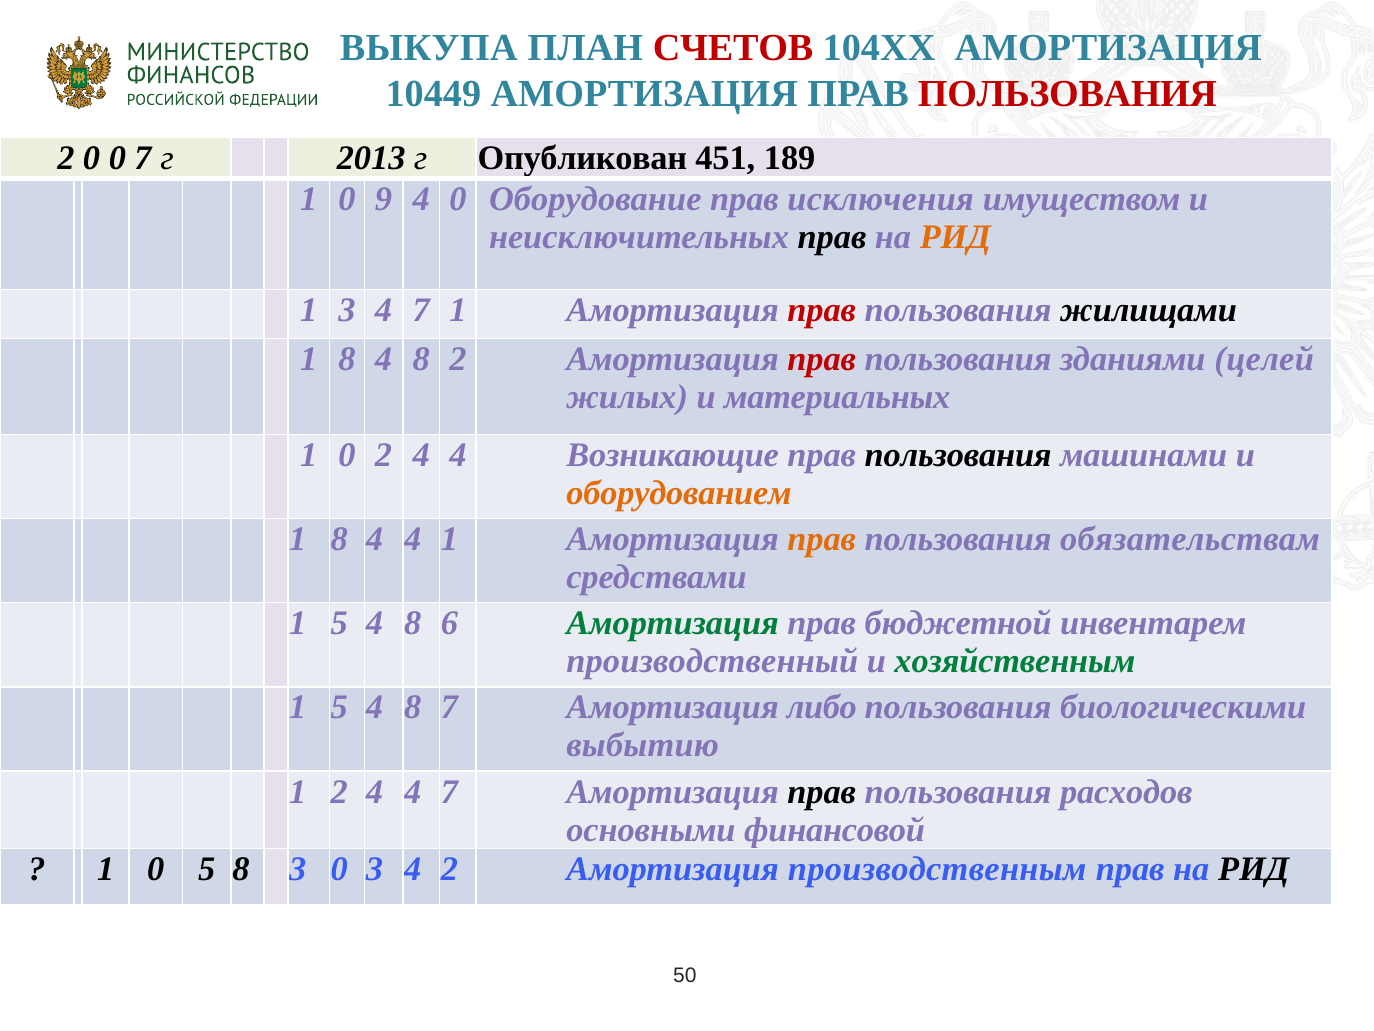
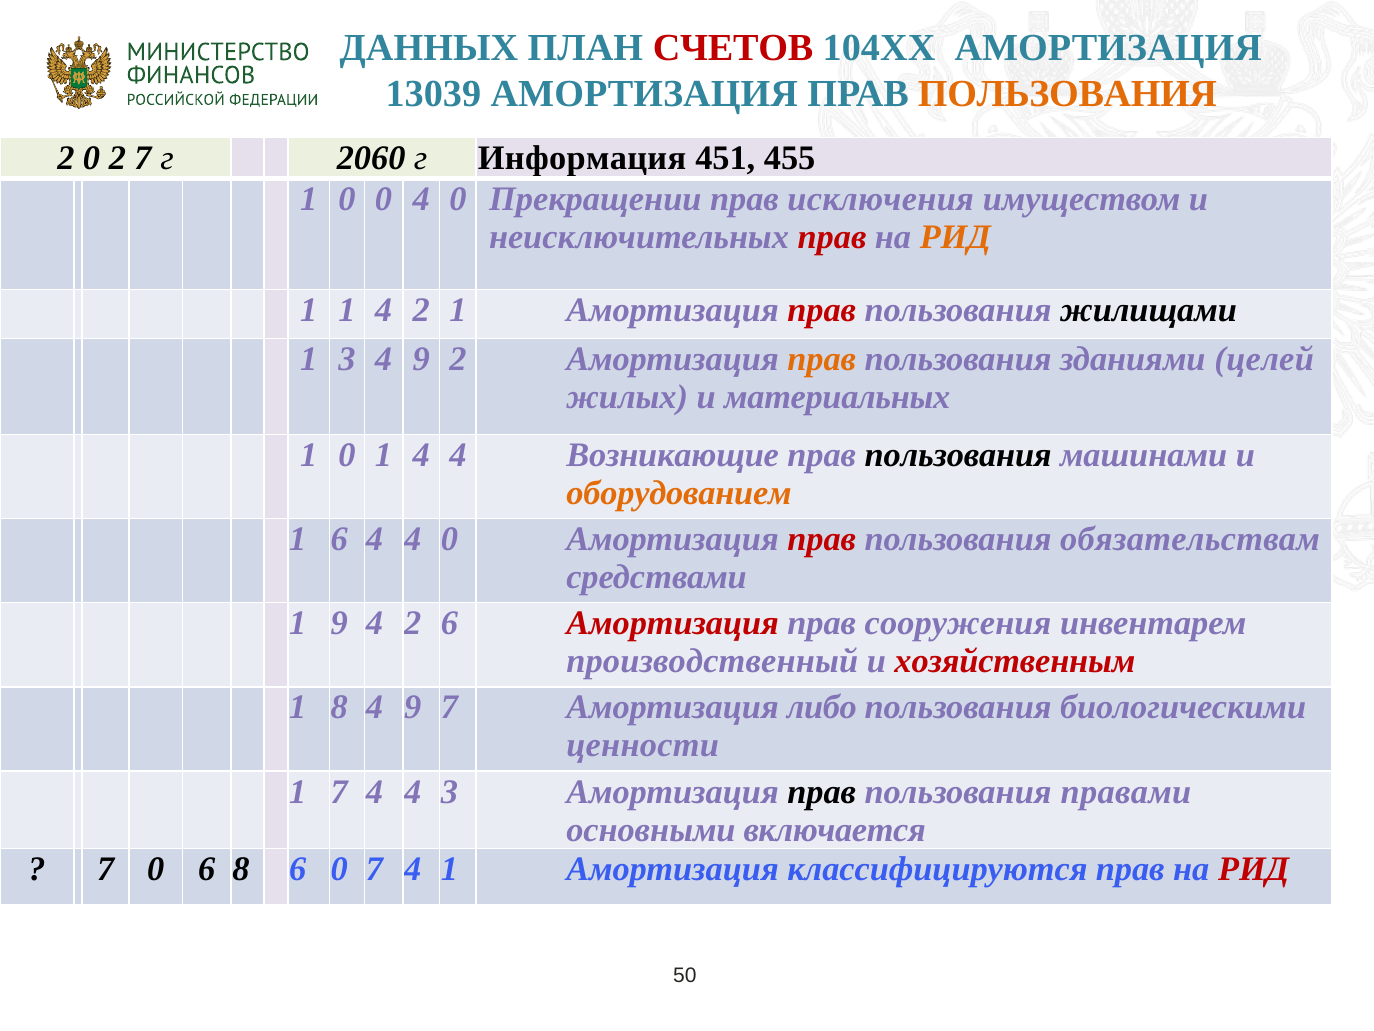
ВЫКУПА: ВЫКУПА -> ДАННЫХ (429, 48)
10449: 10449 -> 13039 (433, 94)
ПОЛЬЗОВАНИЯ colour: red -> orange (1067, 94)
0 0: 0 -> 2 (117, 158)
2013: 2013 -> 2060 (371, 158)
Опубликован: Опубликован -> Информация (582, 158)
189: 189 -> 455 (790, 158)
0 9: 9 -> 0 (384, 199)
Оборудование: Оборудование -> Прекращении (595, 199)
прав colour: black -> red (832, 237)
1 3: 3 -> 1 (347, 310)
7: 7 -> 2 (421, 310)
8: 8 -> 3 (347, 359)
8: 8 -> 9 (421, 359)
прав colour: red -> orange (822, 359)
0 2: 2 -> 1 (384, 455)
8: 8 -> 6 (339, 539)
4 4 1: 1 -> 0 (449, 539)
прав colour: orange -> red (822, 539)
5: 5 -> 9 (339, 623)
8: 8 -> 2 (413, 623)
Амортизация colour: green -> red (673, 623)
бюджетной: бюджетной -> сооружения (958, 623)
хозяйственным colour: green -> red (1015, 661)
5: 5 -> 8 (339, 707)
8: 8 -> 9 (413, 707)
выбытию: выбытию -> ценности (643, 745)
1 2: 2 -> 7 (339, 791)
4 4 7: 7 -> 3 (449, 791)
расходов: расходов -> правами (1126, 791)
финансовой: финансовой -> включается (835, 829)
1: 1 -> 7 (106, 869)
0 5: 5 -> 6 (207, 869)
8 3: 3 -> 6 (298, 869)
0 3: 3 -> 7 (374, 869)
4 2: 2 -> 1 (449, 869)
производственным: производственным -> классифицируются (937, 869)
РИД colour: black -> red (1254, 869)
